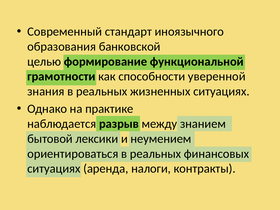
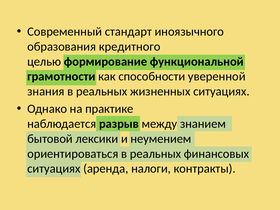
банковской: банковской -> кредитного (130, 47)
